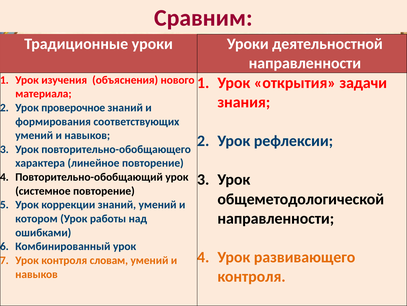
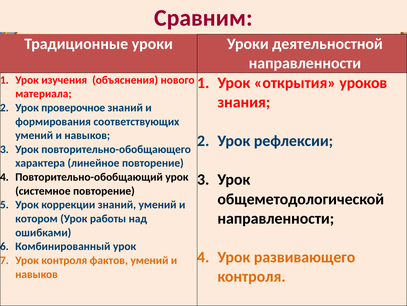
задачи: задачи -> уроков (363, 83)
словам: словам -> фактов (109, 260)
